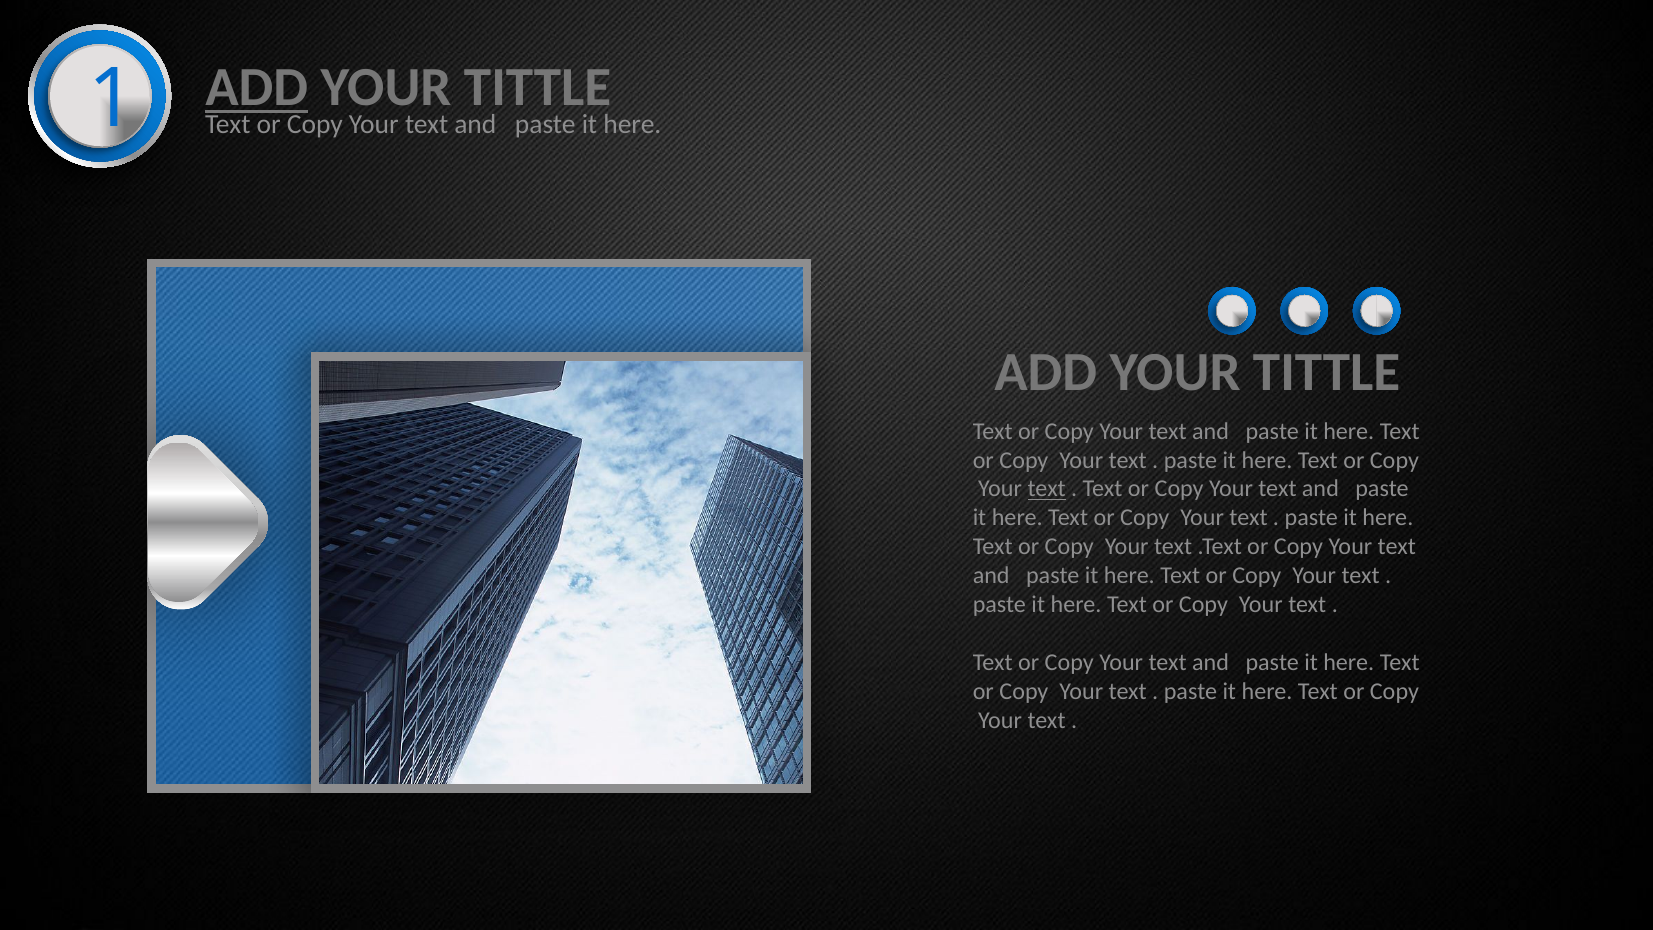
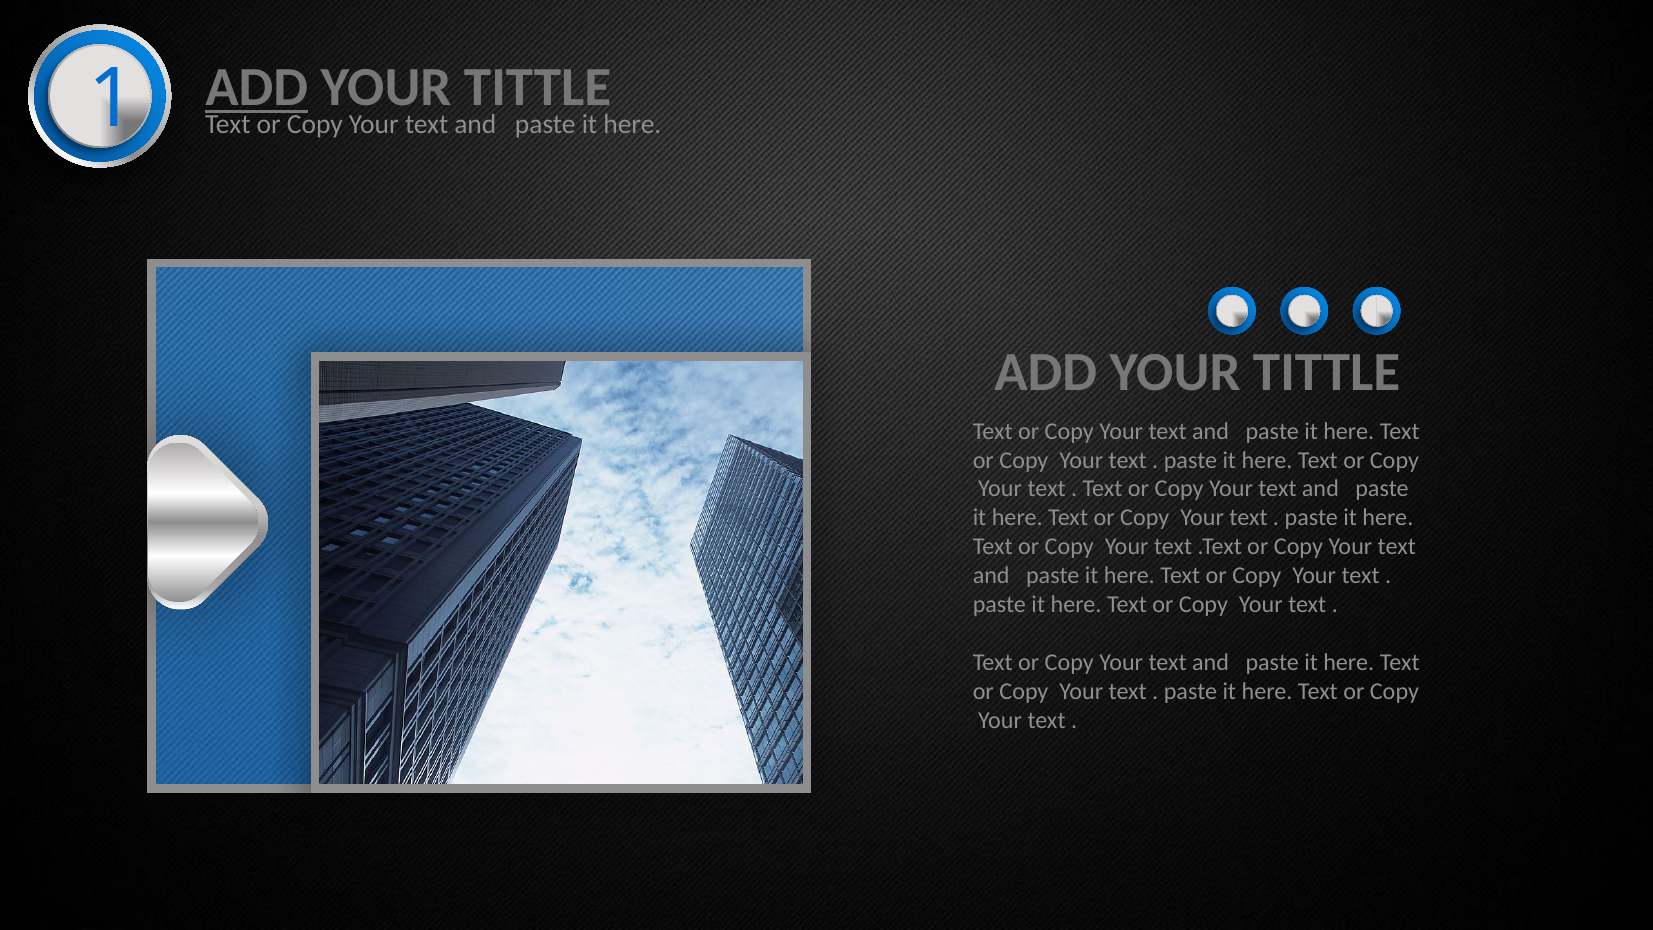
text underline: present -> none (1047, 489)
